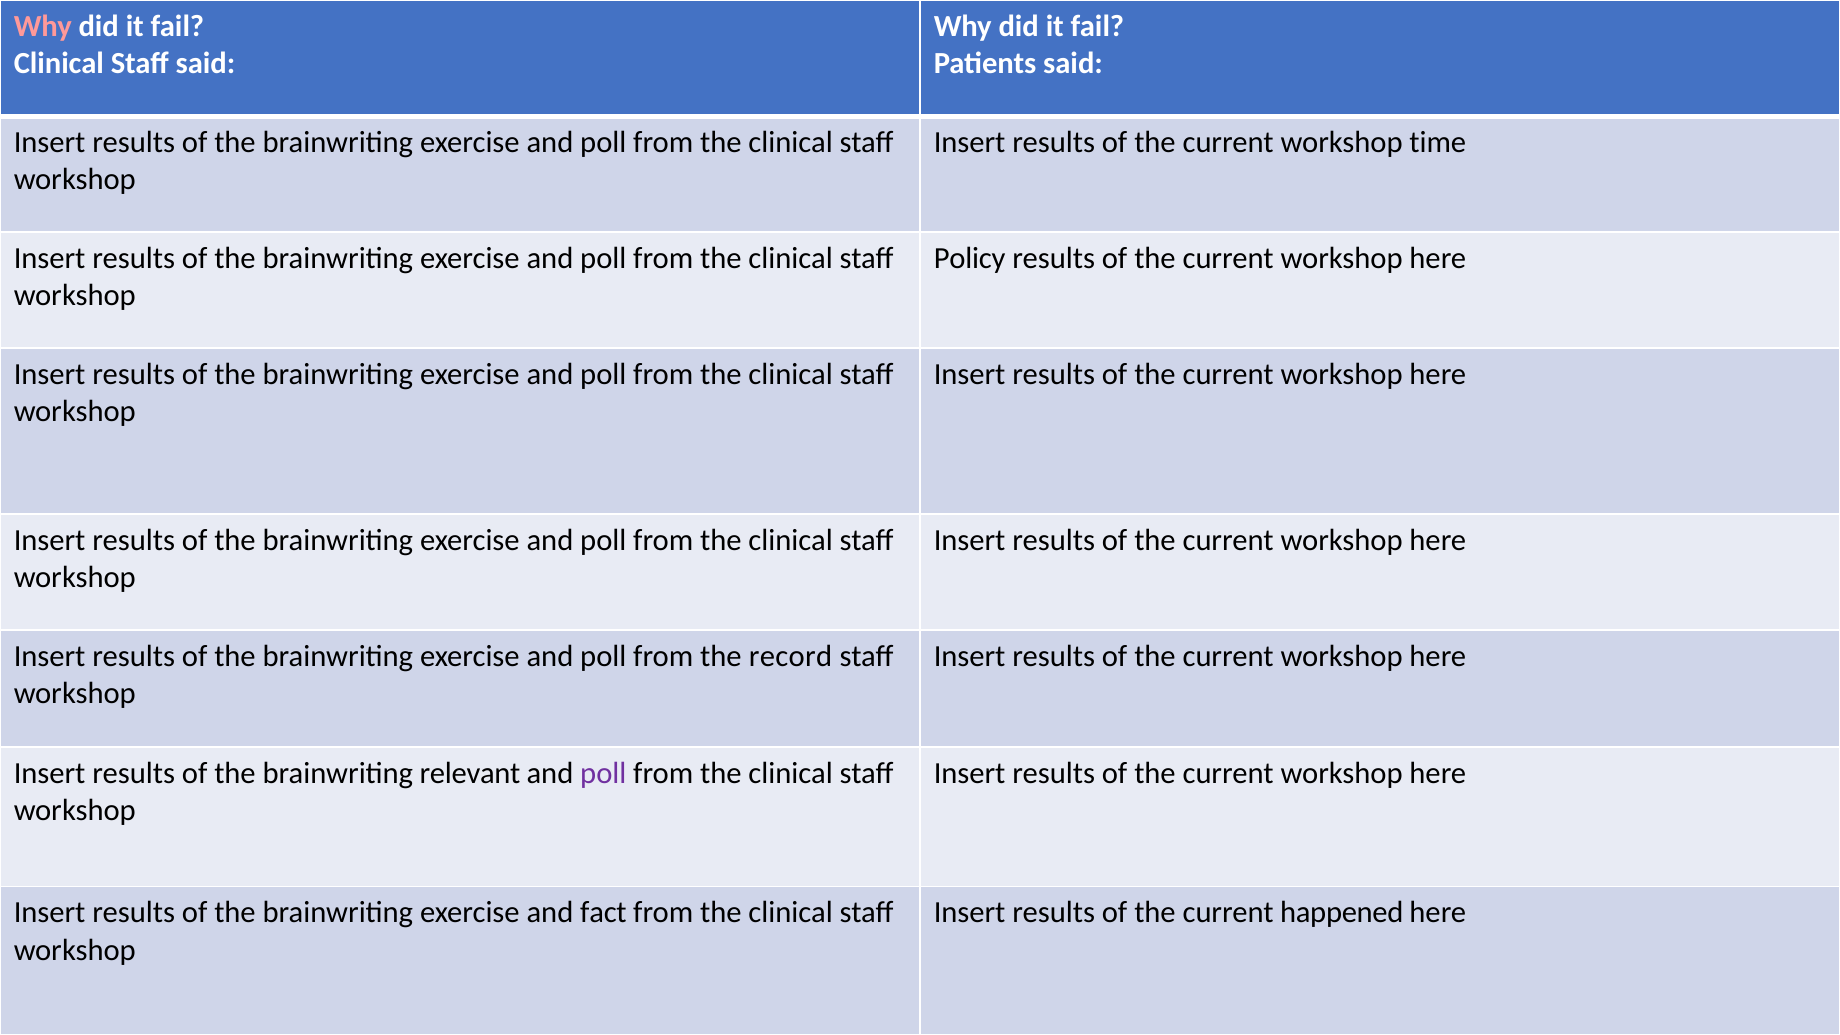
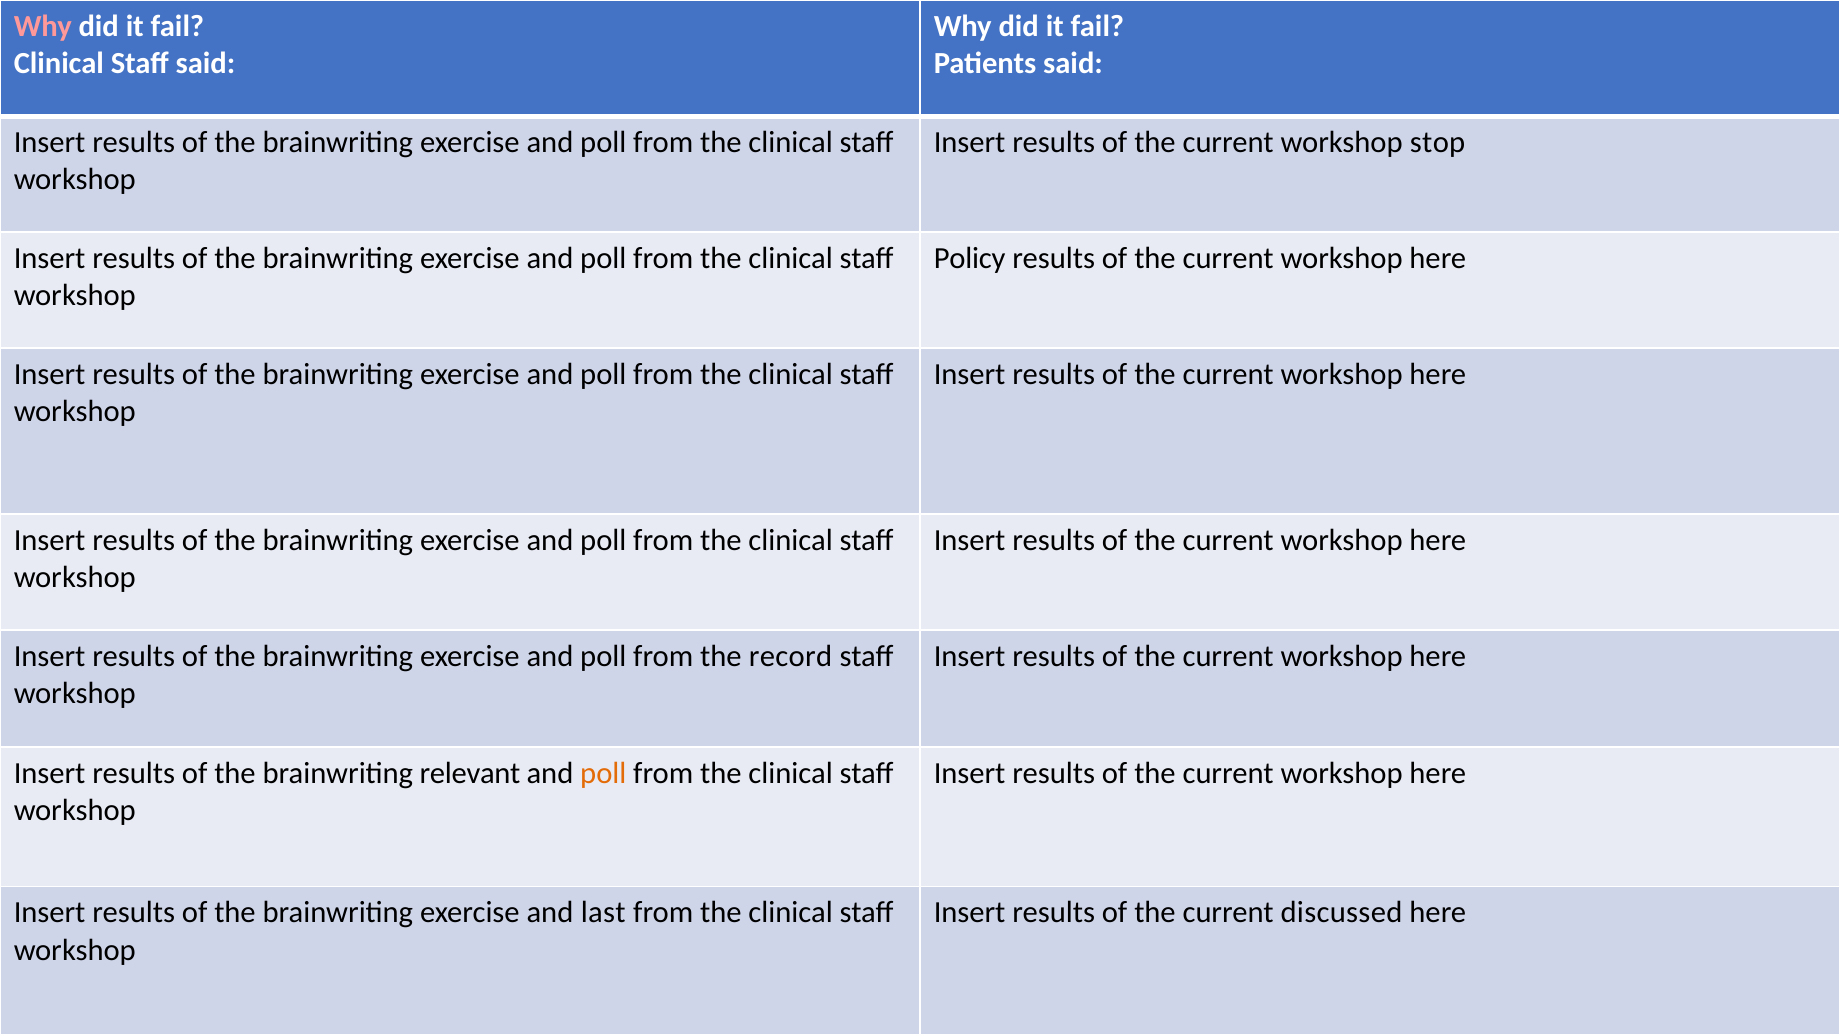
time: time -> stop (1438, 142)
poll colour: purple -> orange (603, 773)
fact: fact -> last (603, 913)
happened: happened -> discussed (1341, 913)
